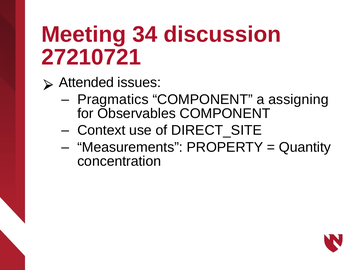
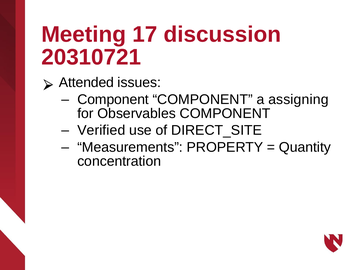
34: 34 -> 17 (145, 35)
27210721: 27210721 -> 20310721 (91, 57)
Pragmatics: Pragmatics -> Component (113, 99)
Context: Context -> Verified (101, 130)
